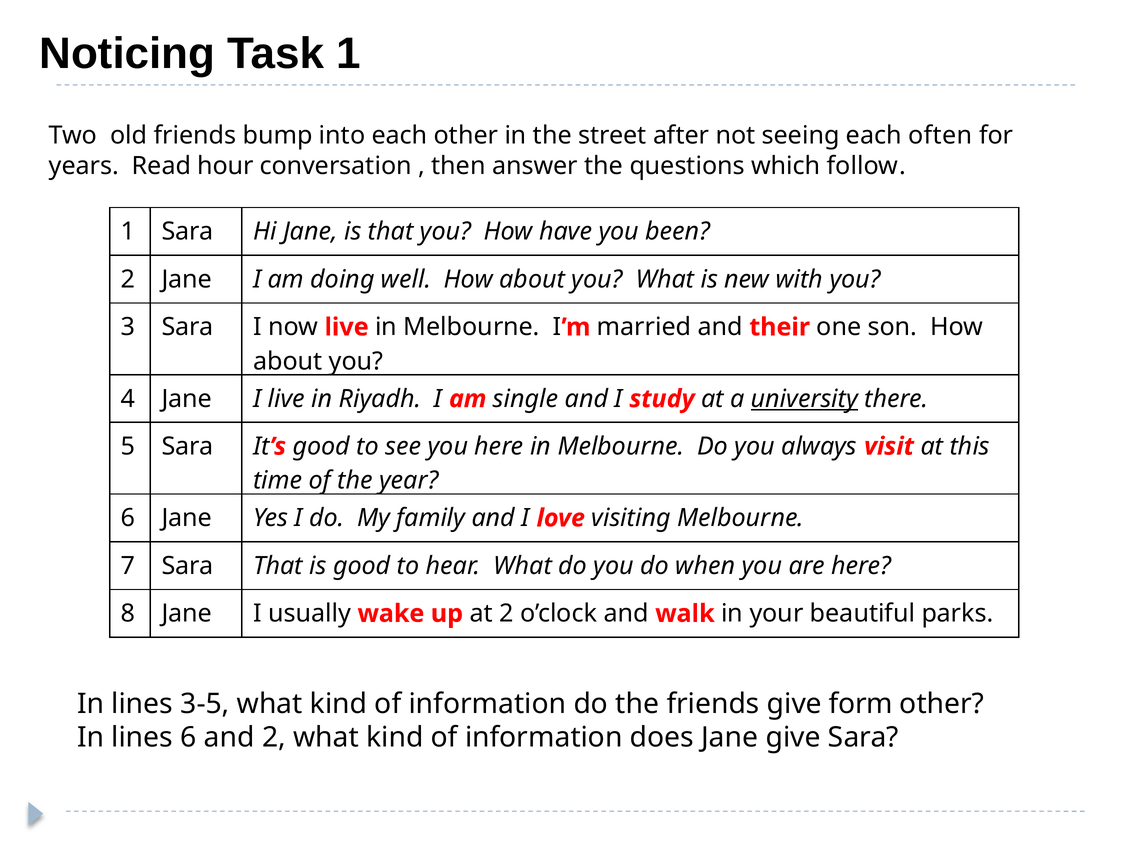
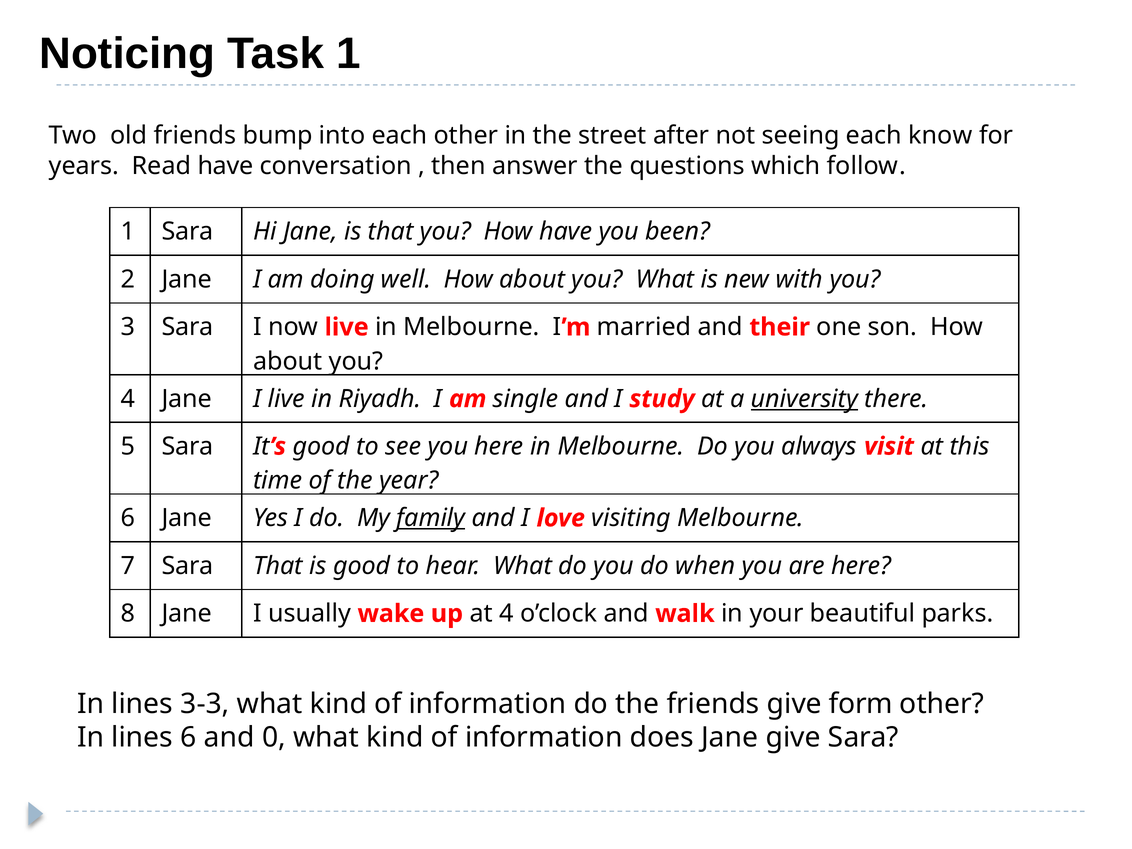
often: often -> know (940, 136)
Read hour: hour -> have (225, 166)
family underline: none -> present (431, 518)
at 2: 2 -> 4 (507, 614)
3-5: 3-5 -> 3-3 (205, 704)
and 2: 2 -> 0 (274, 738)
